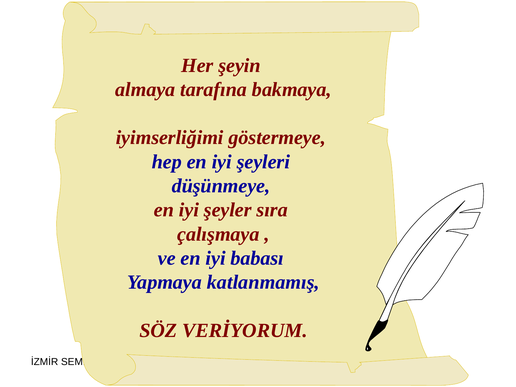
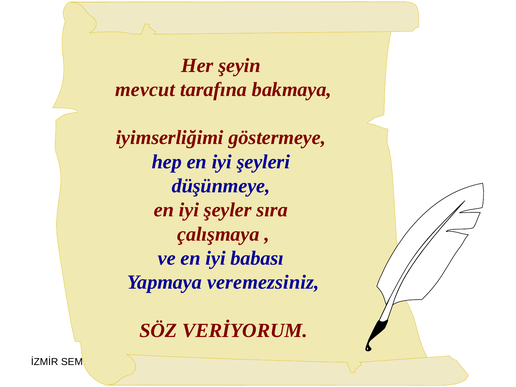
almaya: almaya -> mevcut (145, 90)
katlanmamış: katlanmamış -> veremezsiniz (263, 282)
